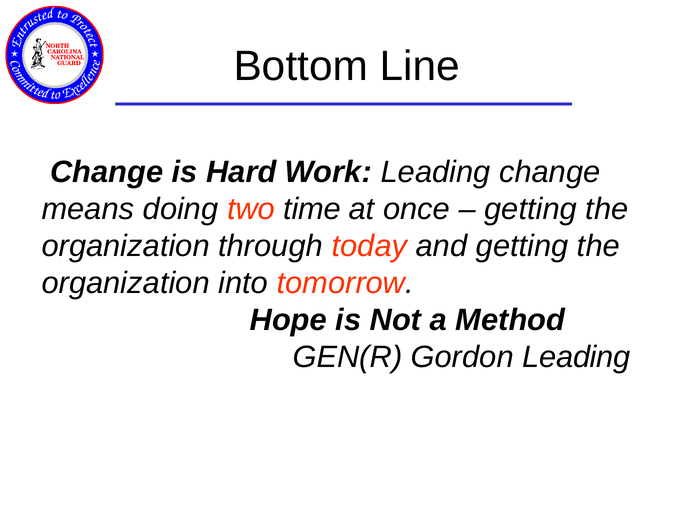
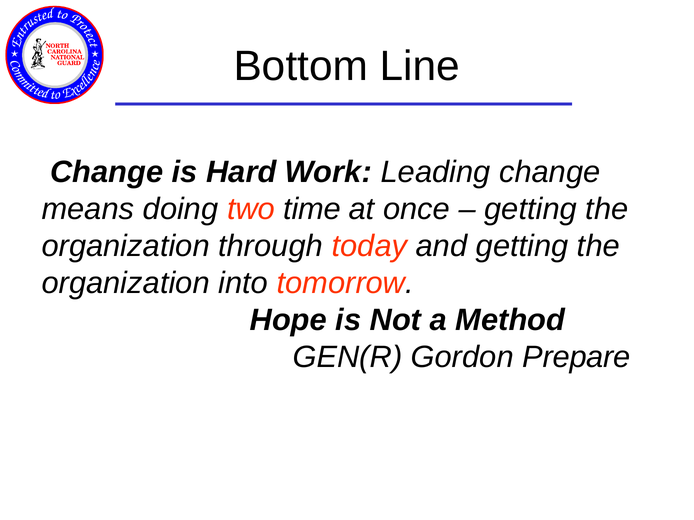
Gordon Leading: Leading -> Prepare (576, 357)
